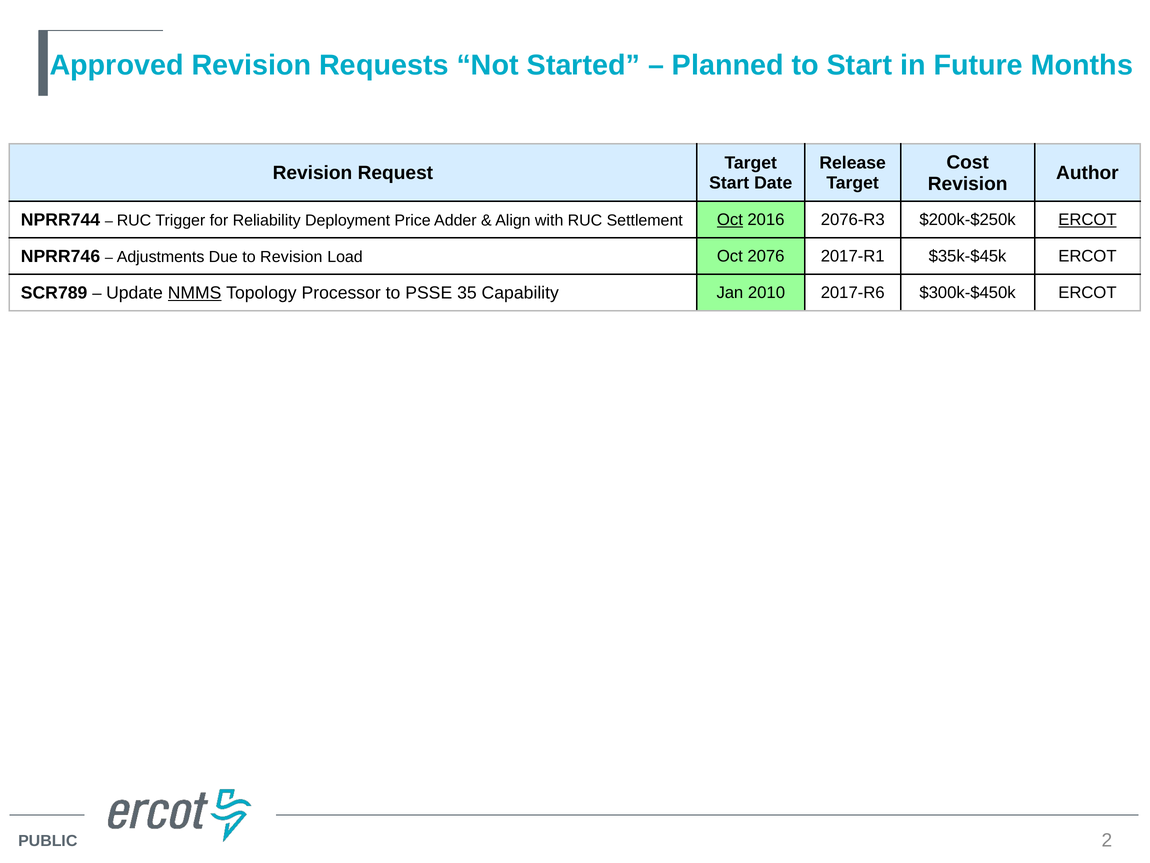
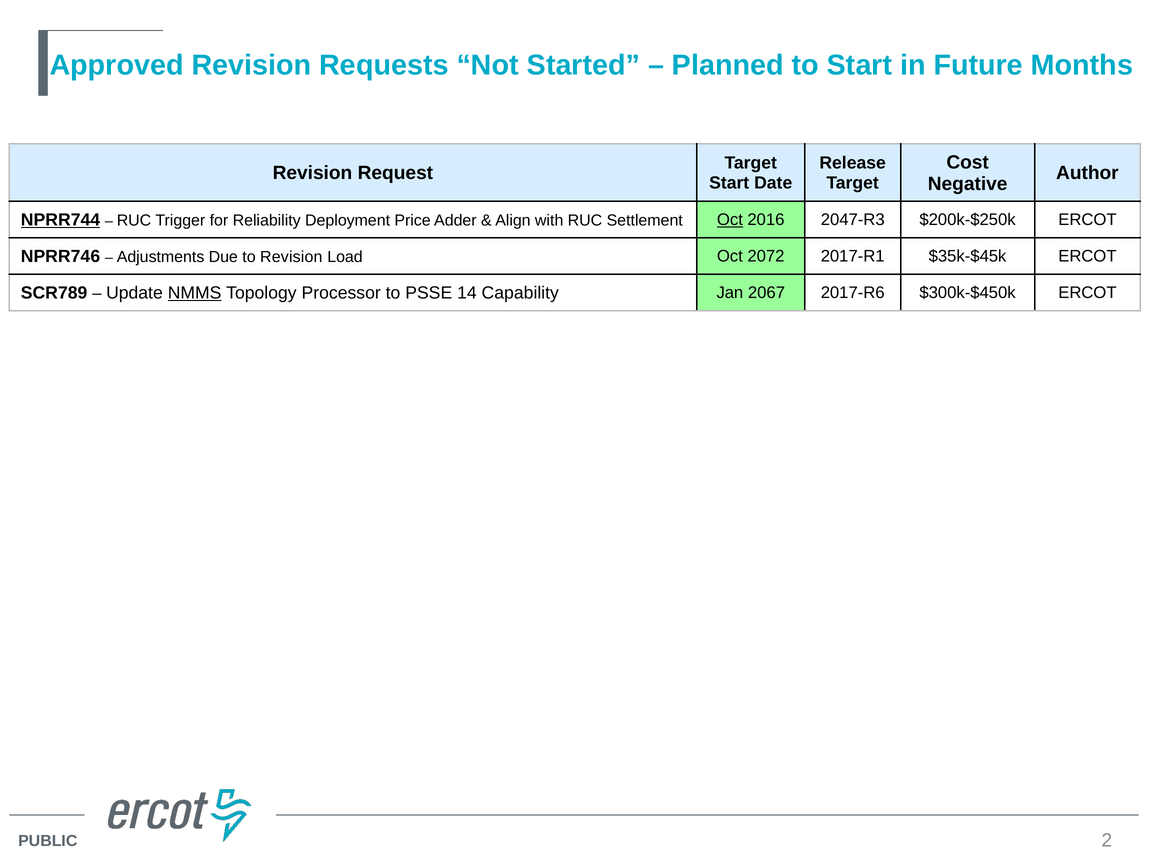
Revision: Revision -> Negative (968, 184)
NPRR744 underline: none -> present (60, 220)
2076-R3: 2076-R3 -> 2047-R3 (853, 220)
ERCOT underline: present -> none (1087, 220)
2076: 2076 -> 2072 (766, 256)
35: 35 -> 14 (467, 293)
2010: 2010 -> 2067 (767, 293)
